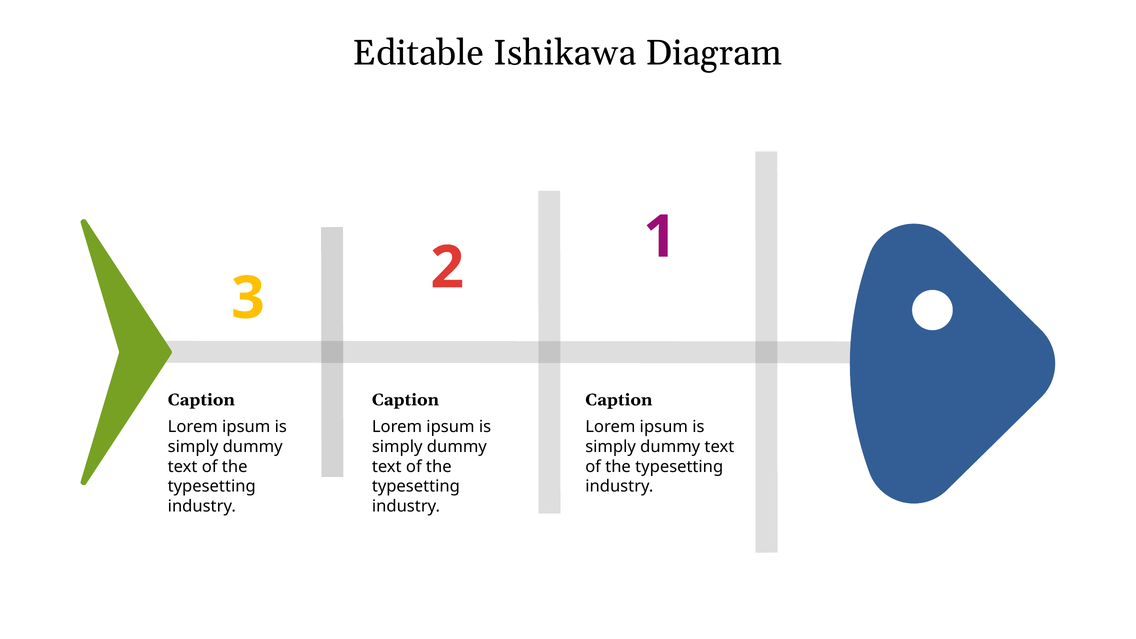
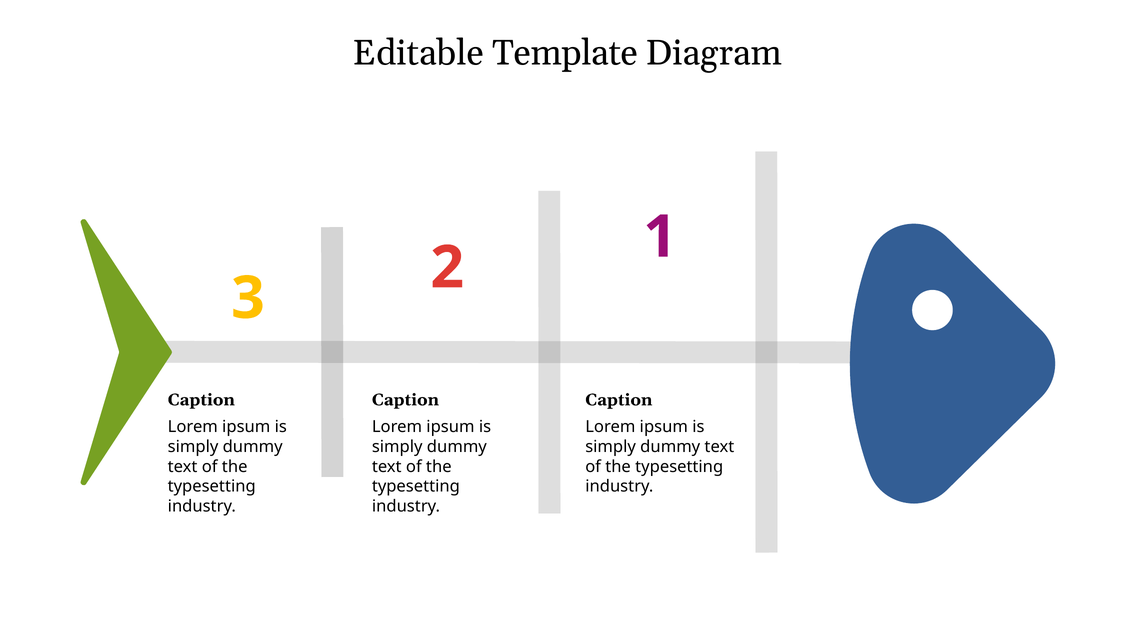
Ishikawa: Ishikawa -> Template (565, 53)
